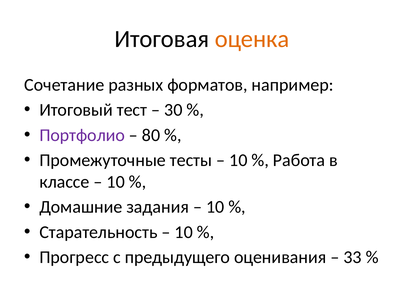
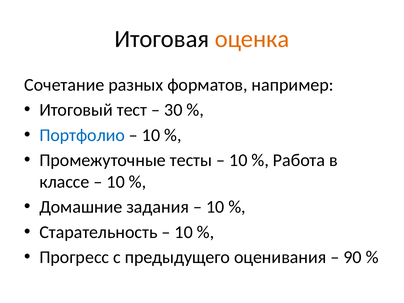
Портфолио colour: purple -> blue (82, 135)
80: 80 -> 10 (151, 135)
33: 33 -> 90 (353, 257)
